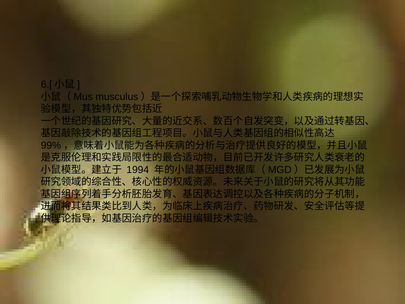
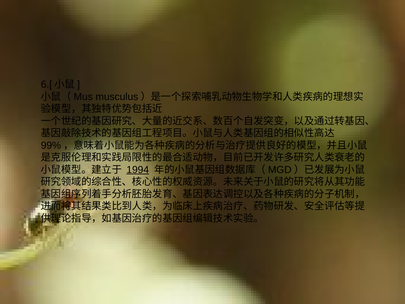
1994 underline: none -> present (138, 170)
